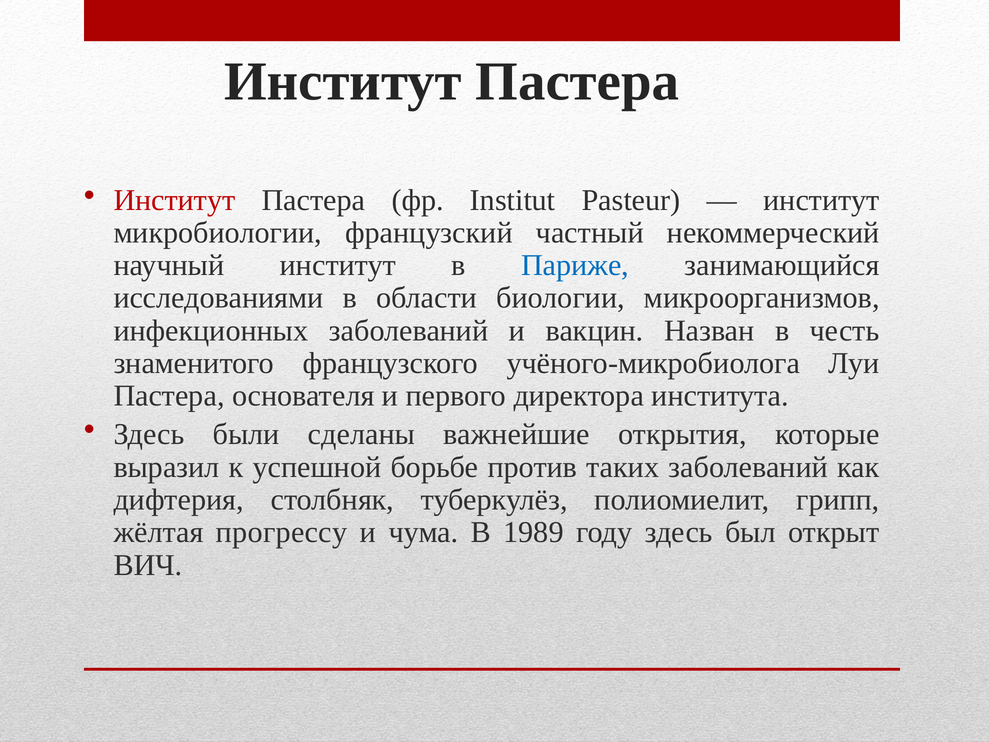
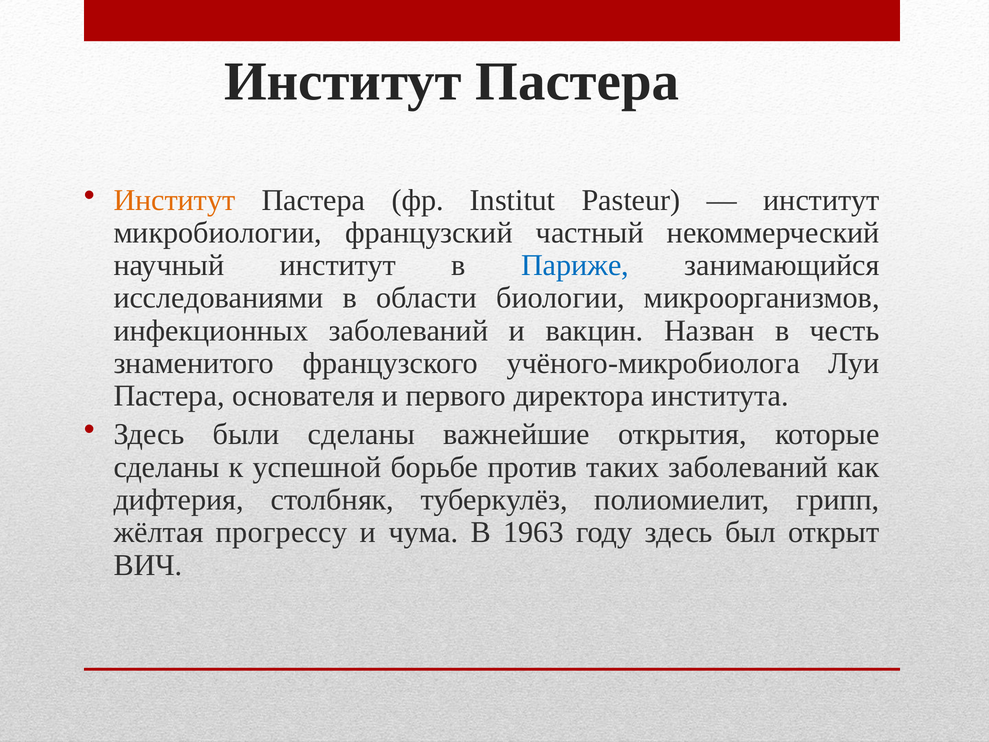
Институт colour: red -> orange (174, 200)
выразил: выразил -> сделаны (167, 467)
1989: 1989 -> 1963 (533, 532)
